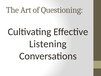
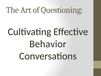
Listening: Listening -> Behavior (48, 44)
